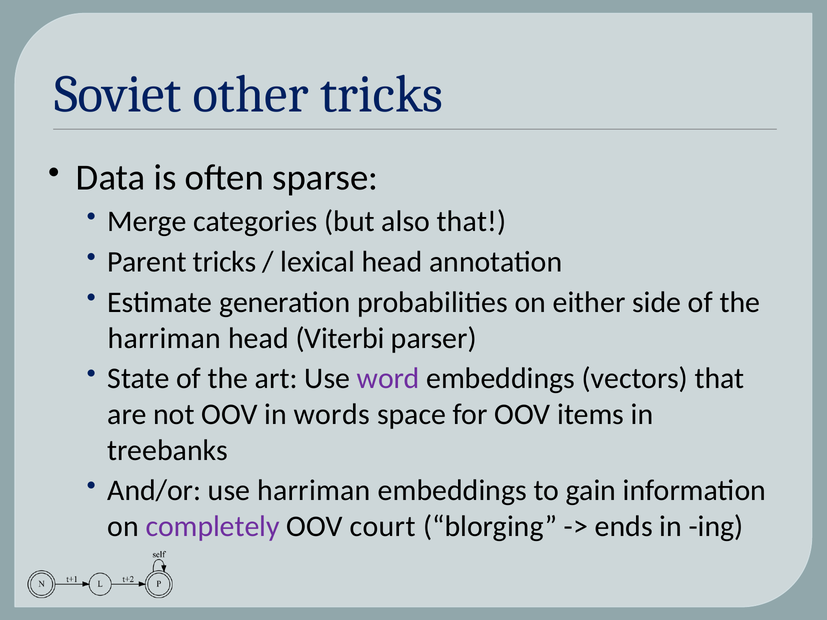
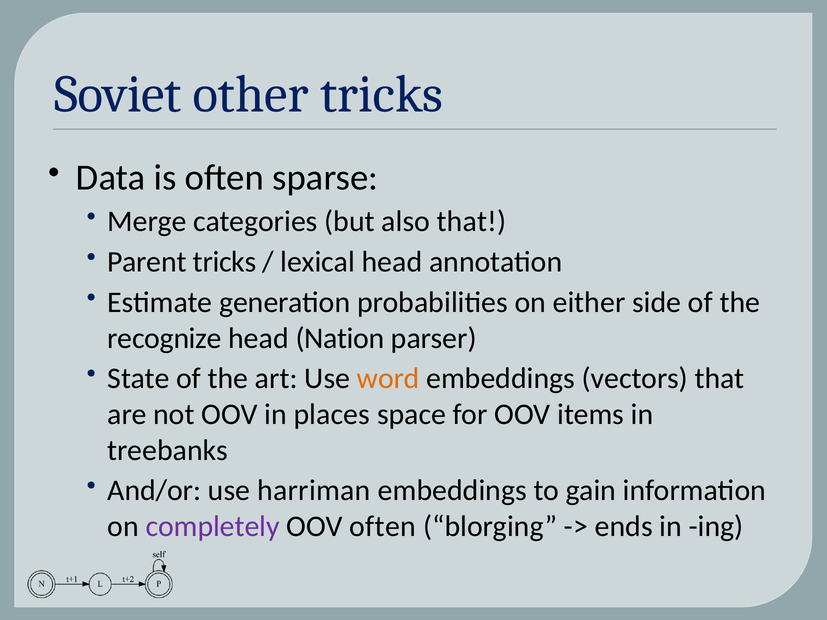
harriman: harriman -> recognize (165, 338)
Viterbi: Viterbi -> Nation (340, 338)
word colour: purple -> orange (388, 379)
words: words -> places (332, 415)
OOV court: court -> often (383, 527)
